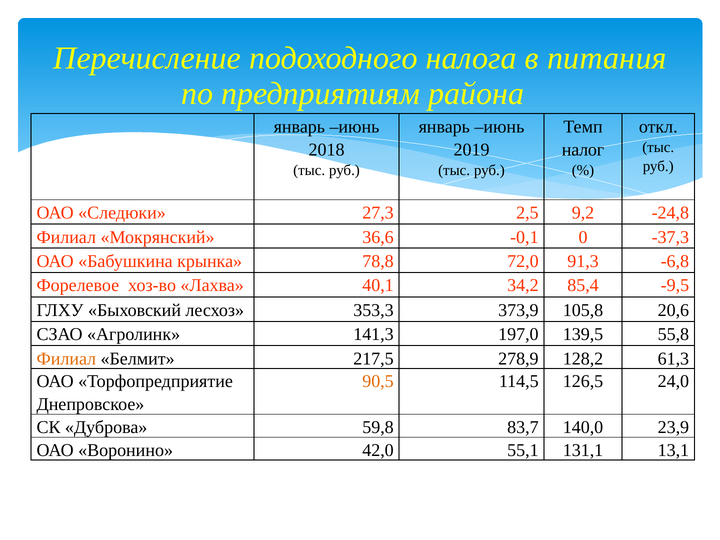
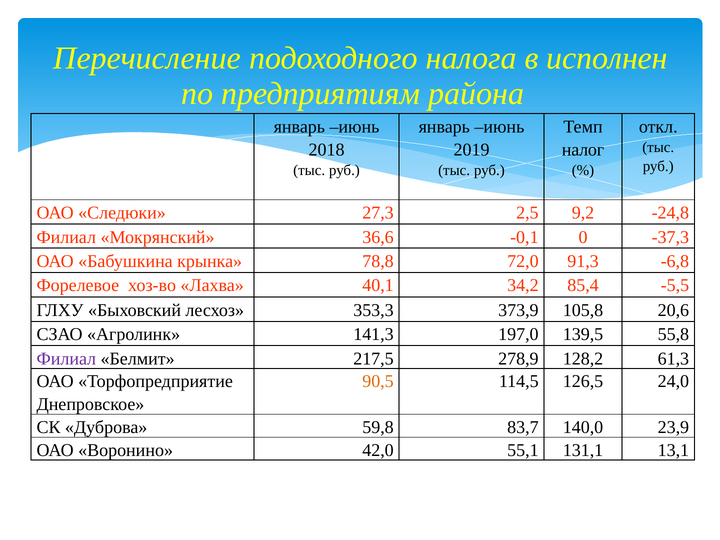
питания: питания -> исполнен (607, 58)
-9,5: -9,5 -> -5,5 (675, 285)
Филиал colour: orange -> purple (66, 359)
